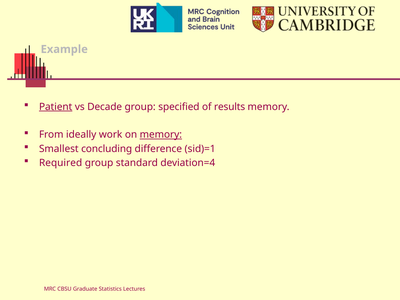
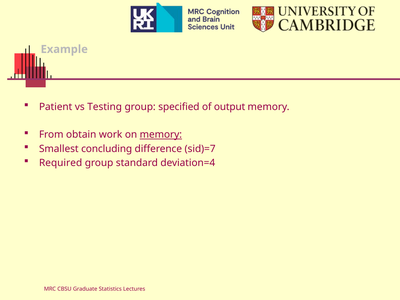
Patient underline: present -> none (56, 107)
Decade: Decade -> Testing (105, 107)
results: results -> output (230, 107)
ideally: ideally -> obtain (81, 135)
sid)=1: sid)=1 -> sid)=7 (200, 149)
